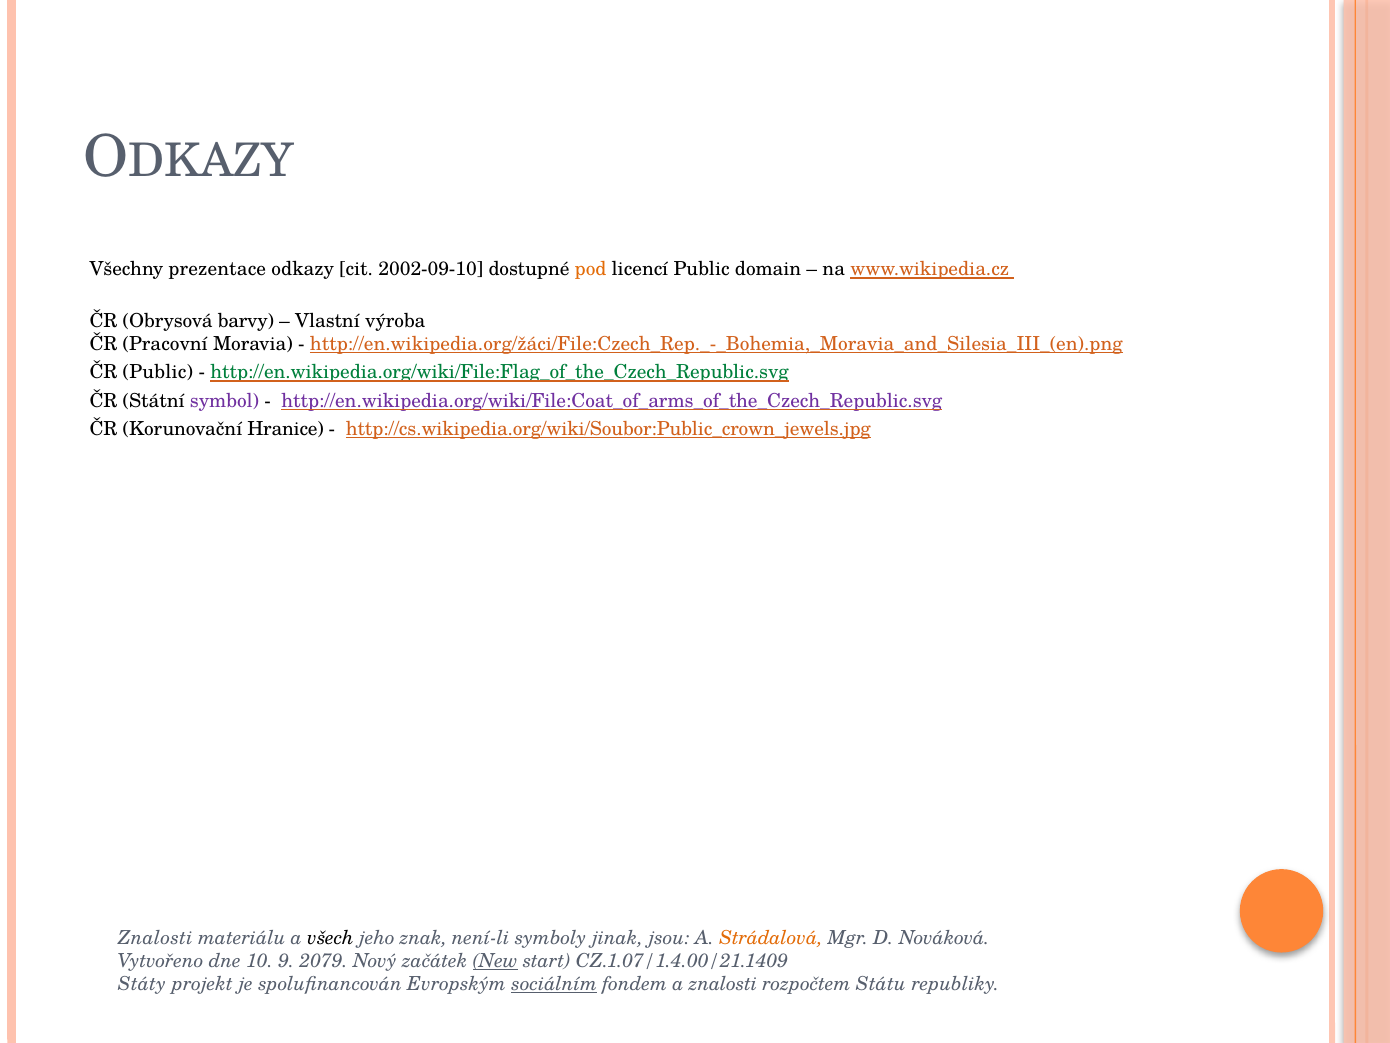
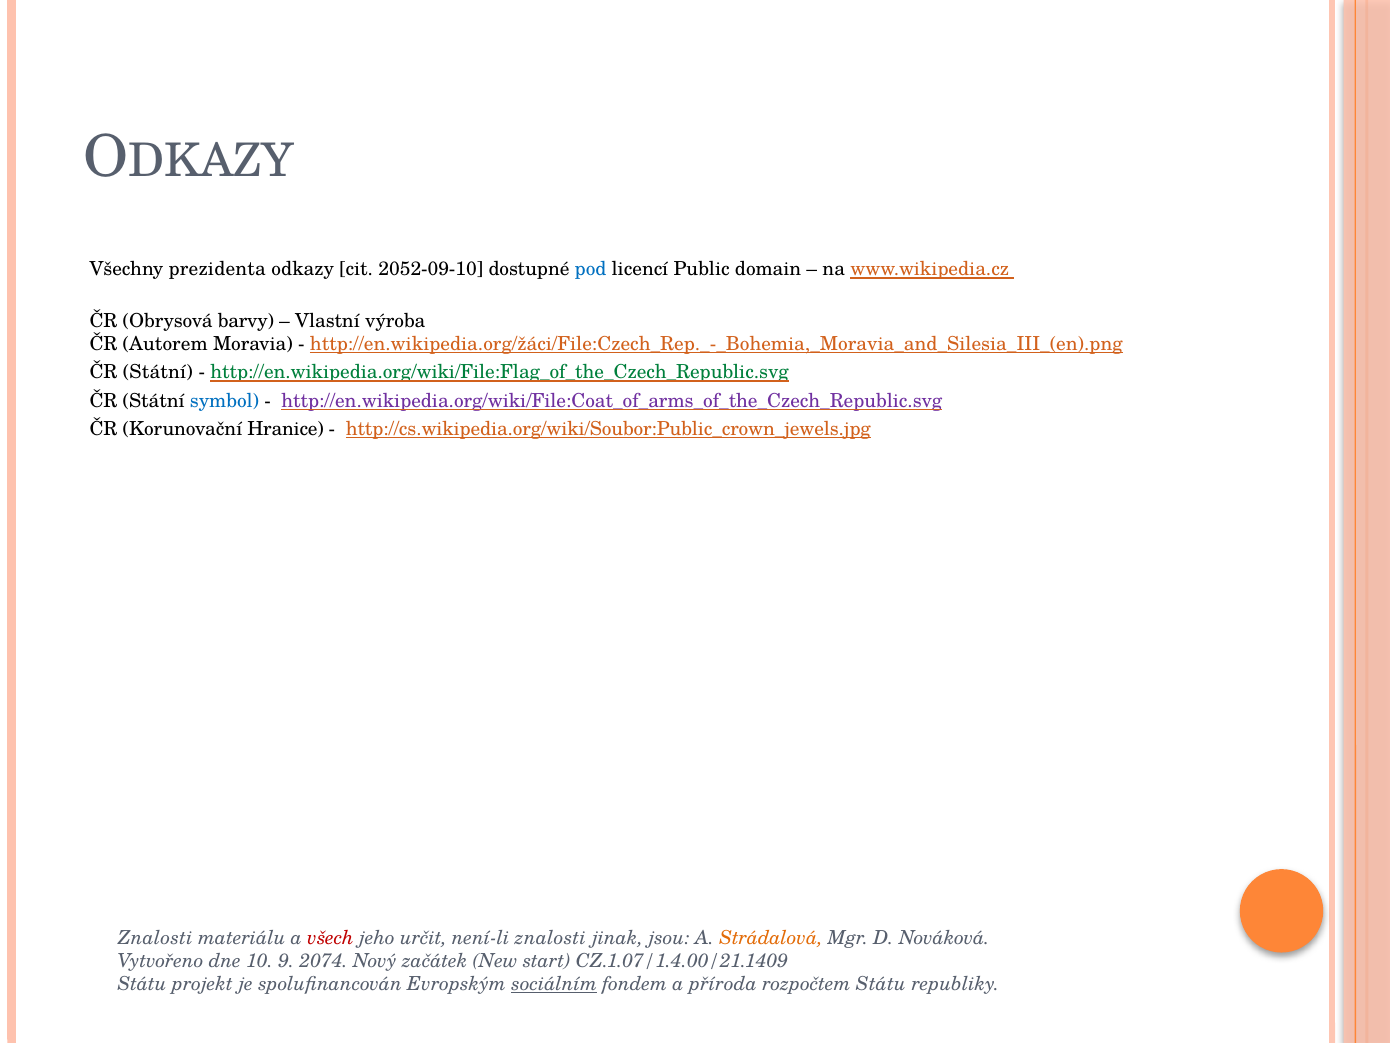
prezentace: prezentace -> prezidenta (217, 269)
2002-09-10: 2002-09-10 -> 2052-09-10 (431, 269)
pod colour: orange -> blue (591, 269)
Pracovní: Pracovní -> Autorem (165, 344)
Public: Public -> Státní (158, 372)
symbol colour: purple -> blue (225, 401)
všech colour: black -> red (331, 937)
znak: znak -> určit (424, 937)
není-li symboly: symboly -> znalosti (550, 937)
2079: 2079 -> 2074 (324, 960)
New underline: present -> none (495, 960)
Státy: Státy -> Státu (142, 984)
a znalosti: znalosti -> příroda (723, 984)
